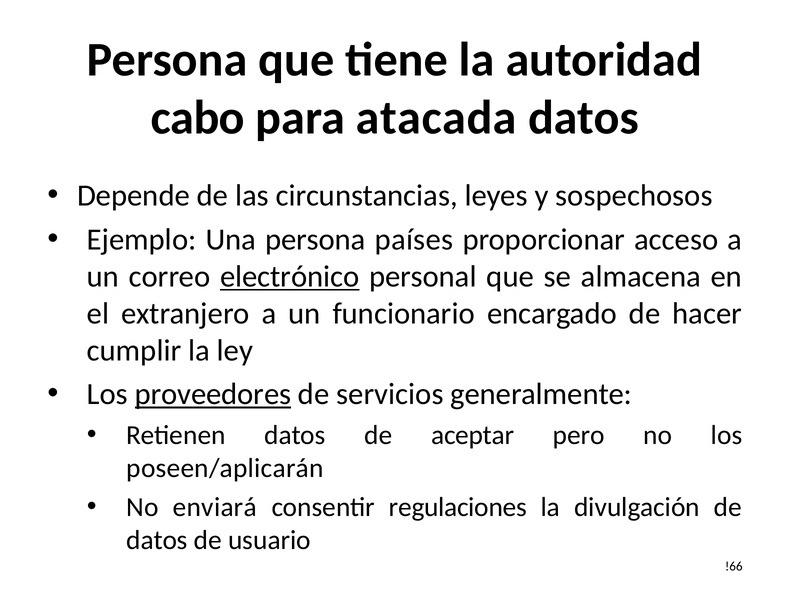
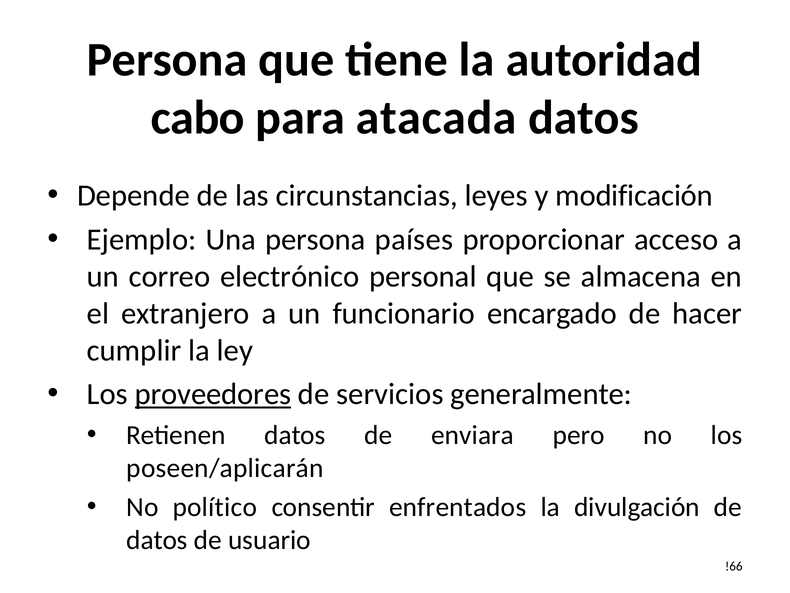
sospechosos: sospechosos -> modificación (634, 196)
electrónico underline: present -> none (290, 276)
aceptar: aceptar -> enviara (473, 435)
enviará: enviará -> político (215, 507)
regulaciones: regulaciones -> enfrentados (458, 507)
